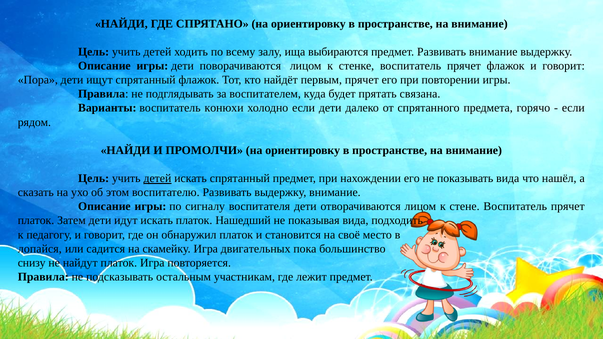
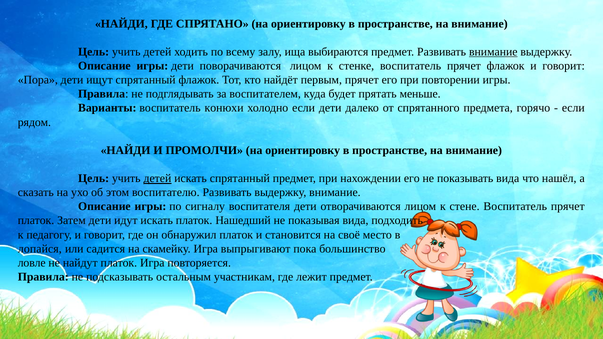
внимание underline: none -> present (493, 52)
связана: связана -> меньше (420, 94)
двигательных: двигательных -> выпрыгивают (256, 249)
снизу: снизу -> ловле (32, 263)
